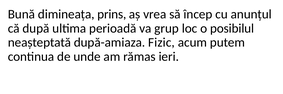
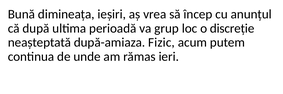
prins: prins -> ieșiri (112, 14)
posibilul: posibilul -> discreție (232, 28)
